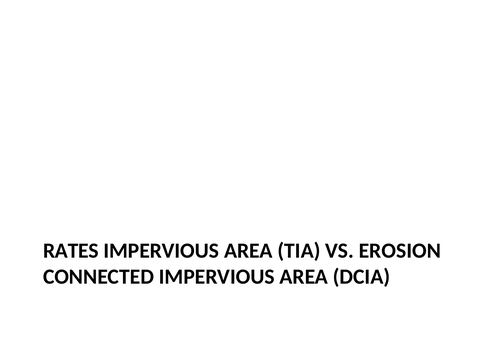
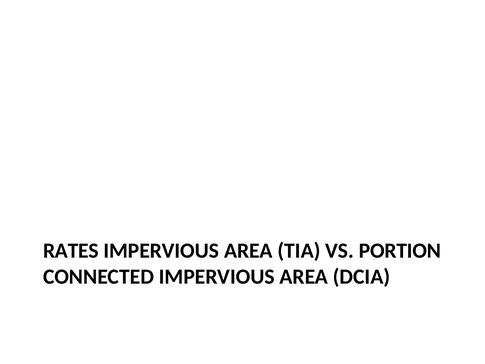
EROSION: EROSION -> PORTION (400, 251)
